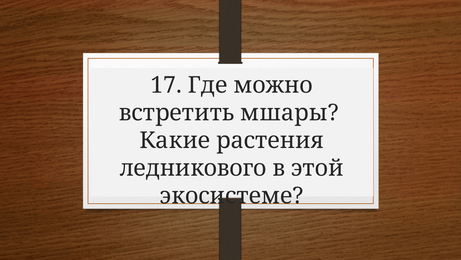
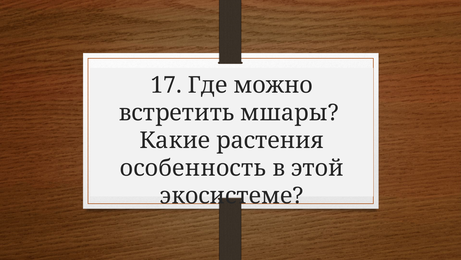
ледникового: ледникового -> особенность (193, 168)
